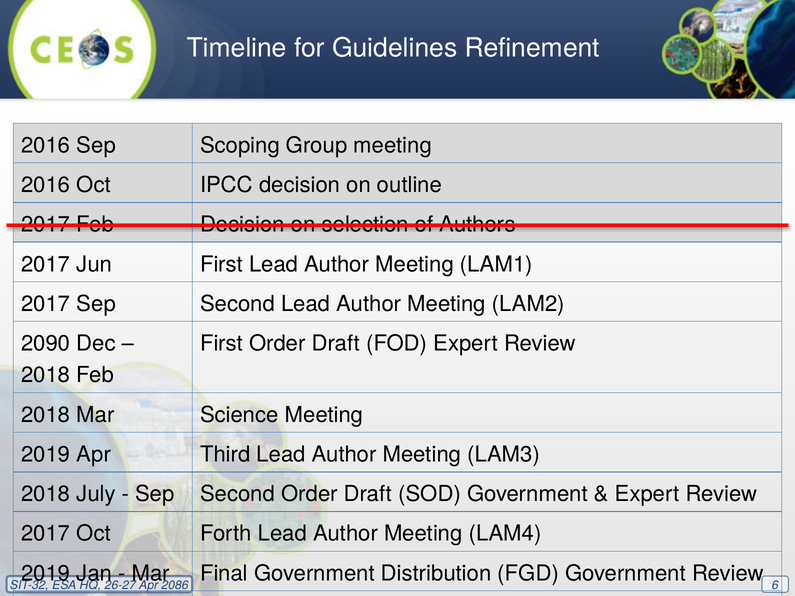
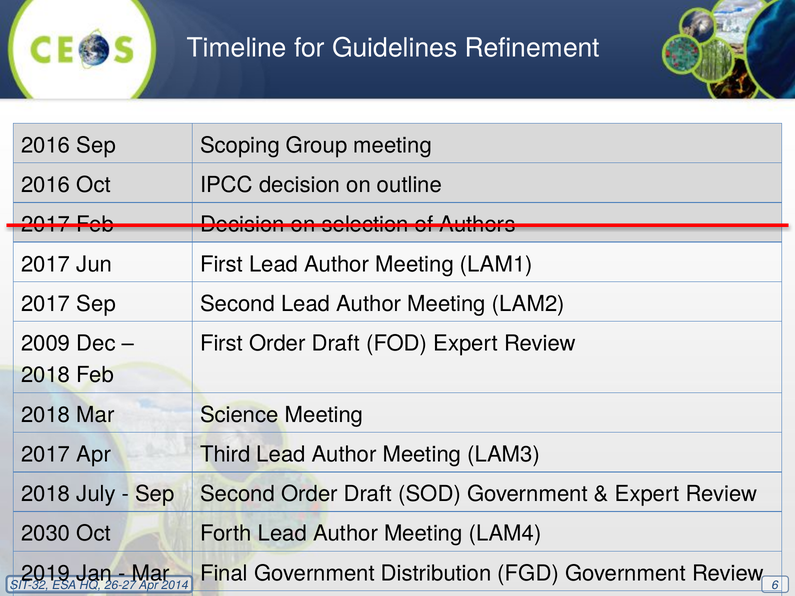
2090: 2090 -> 2009 (46, 344)
2019: 2019 -> 2017 (46, 455)
2017: 2017 -> 2030 (46, 534)
2086: 2086 -> 2014 (175, 585)
